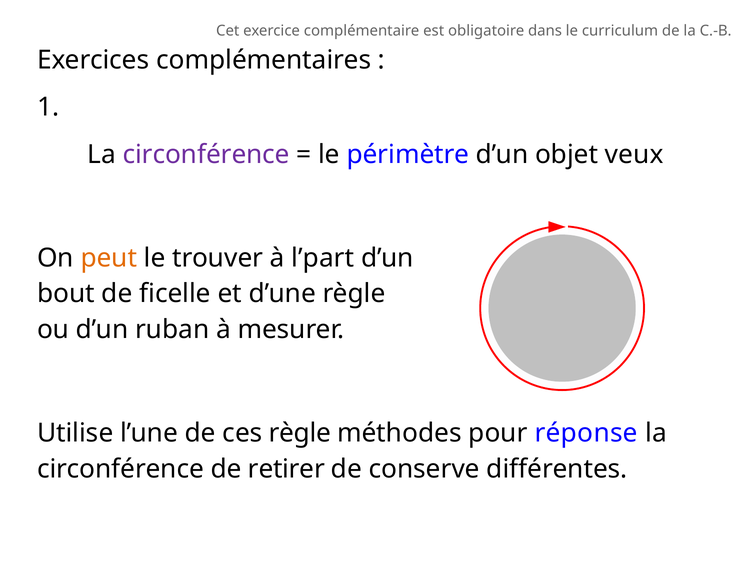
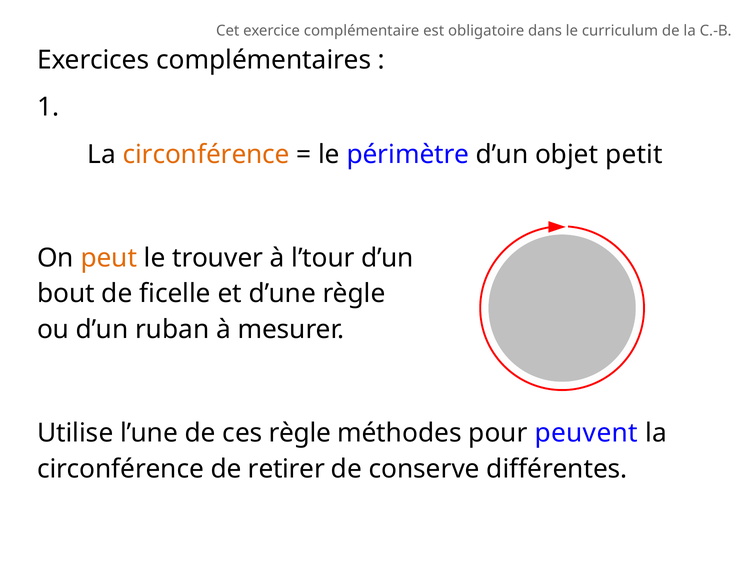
circonférence colour: purple -> orange (206, 155)
veux: veux -> petit (634, 155)
l’part: l’part -> l’tour (323, 258)
réponse: réponse -> peuvent (586, 433)
